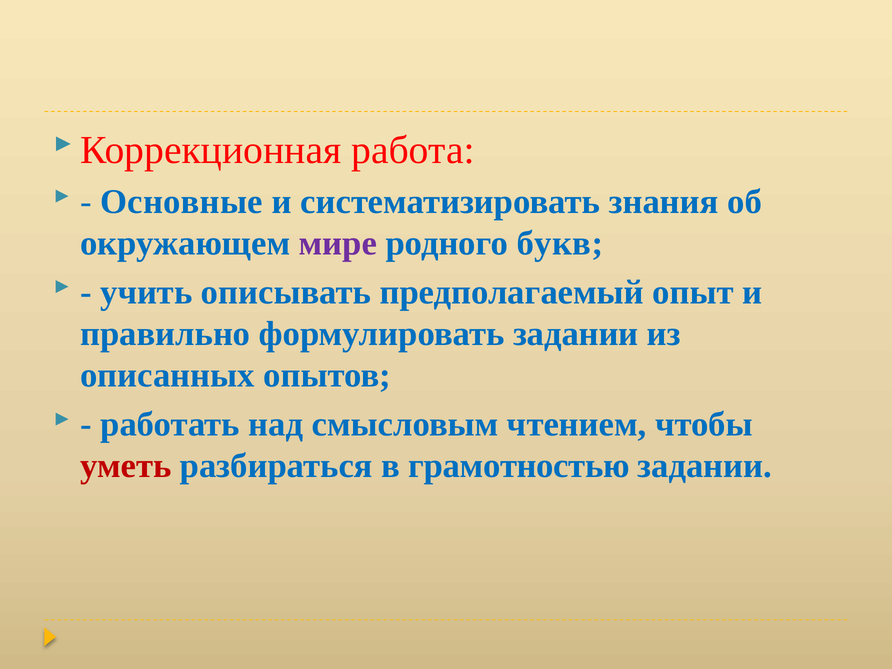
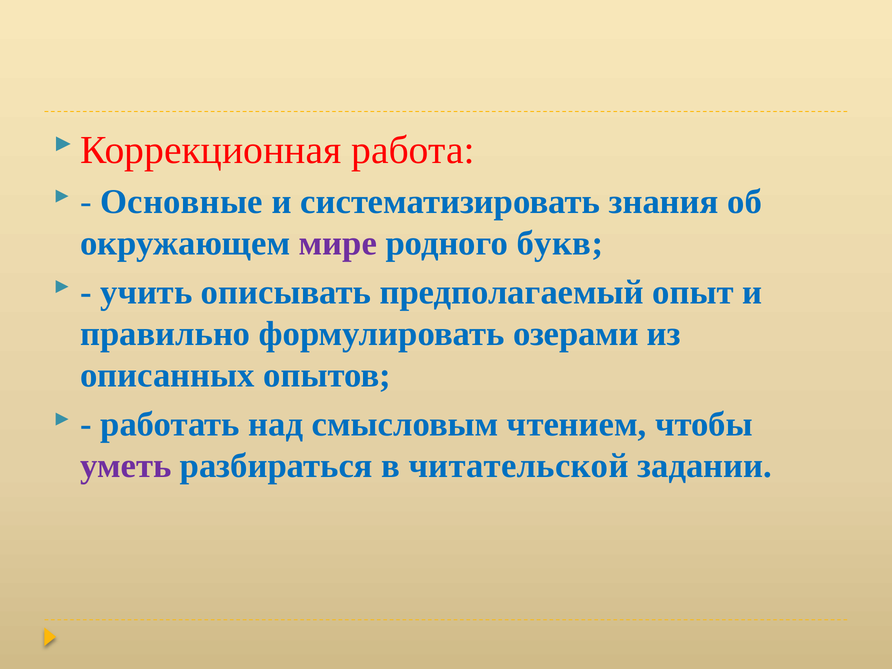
формулировать задании: задании -> озерами (576, 334)
уметь colour: red -> purple (126, 466)
грамотностью: грамотностью -> читательской (519, 466)
